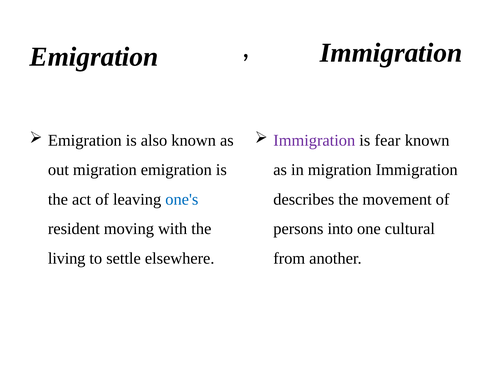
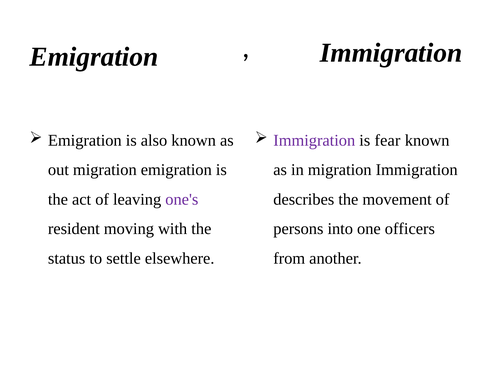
one's colour: blue -> purple (182, 199)
cultural: cultural -> officers (410, 229)
living: living -> status (67, 258)
